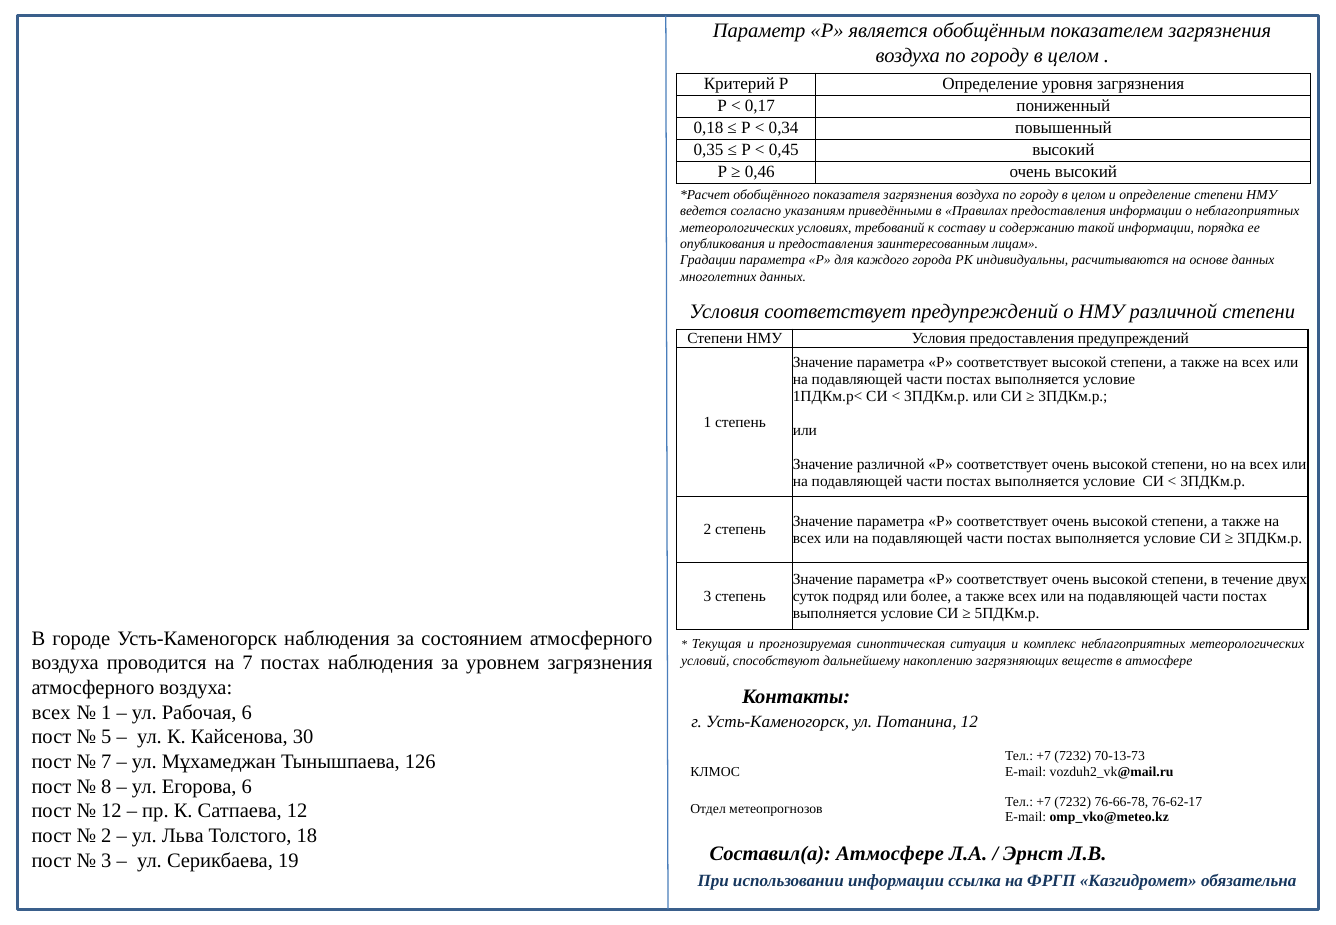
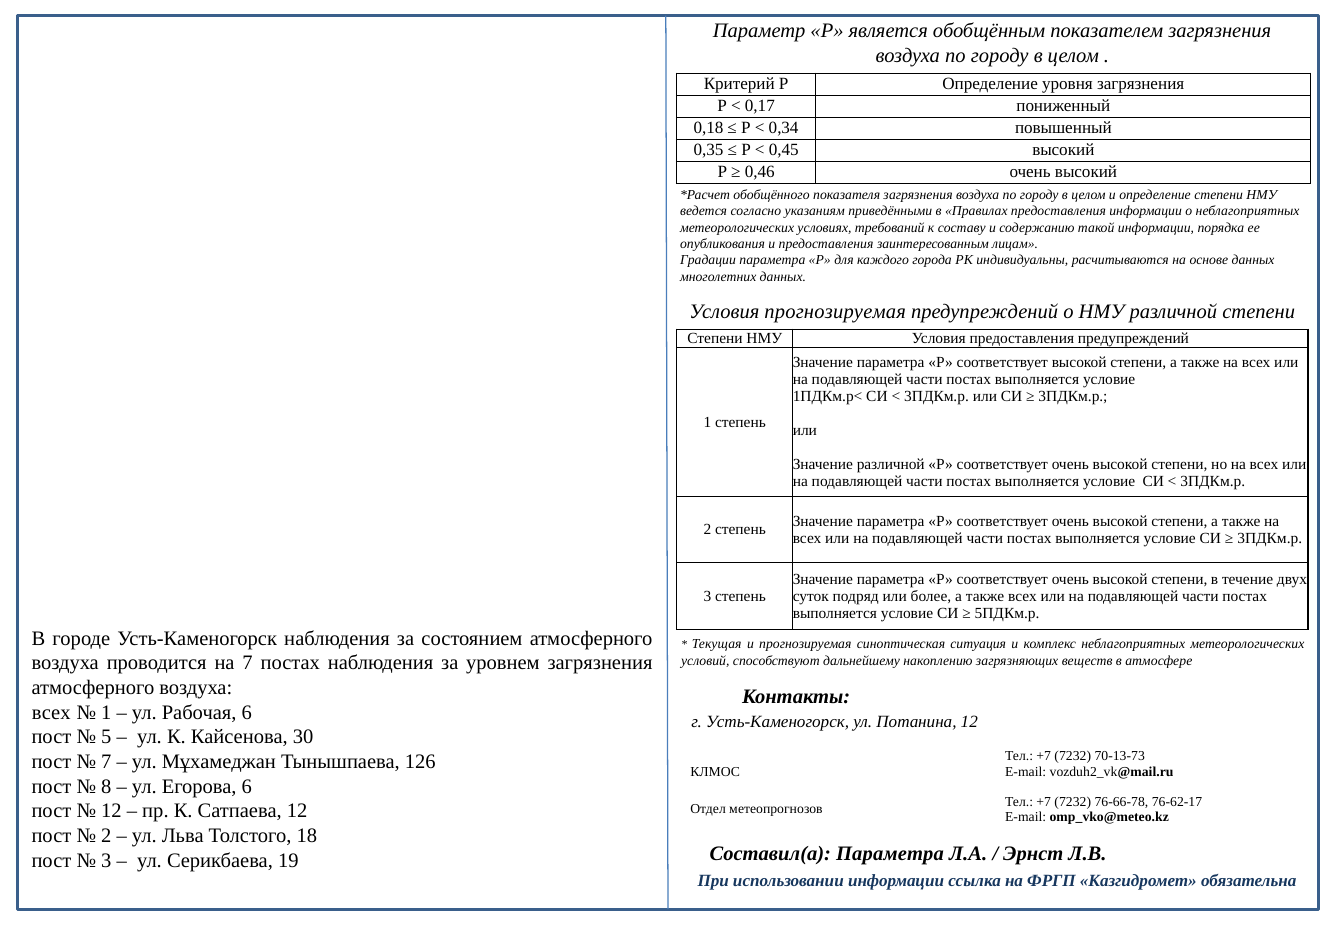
Условия соответствует: соответствует -> прогнозируемая (835, 312)
Составил(а Атмосфере: Атмосфере -> Параметра (890, 854)
